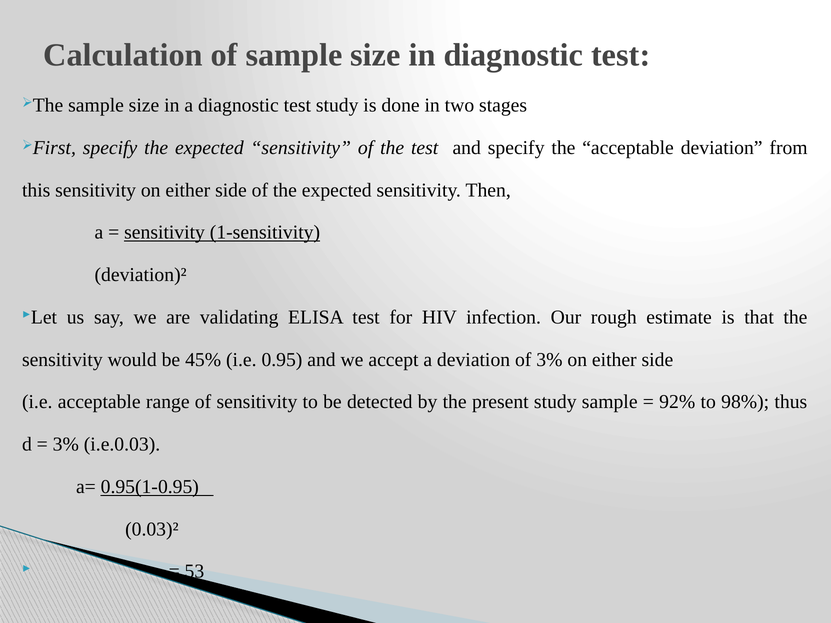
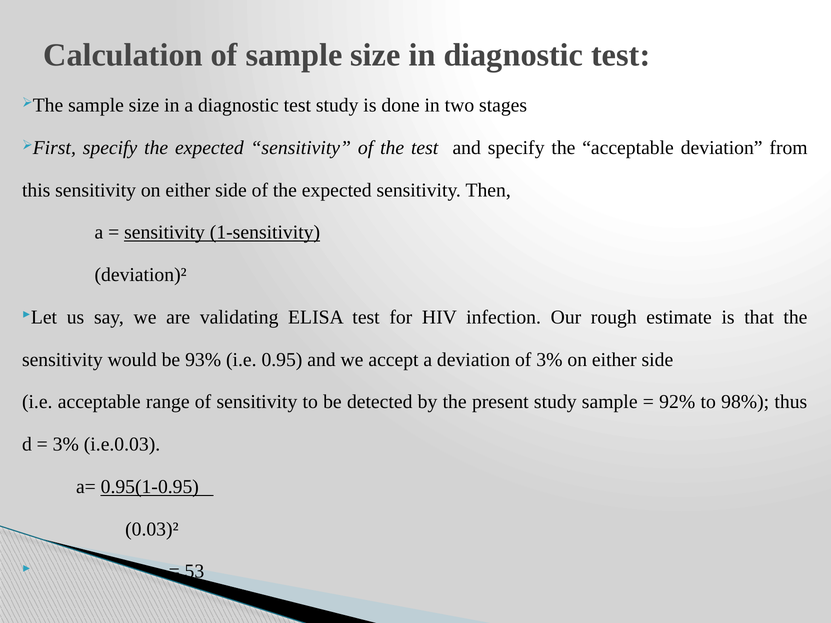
45%: 45% -> 93% (203, 360)
